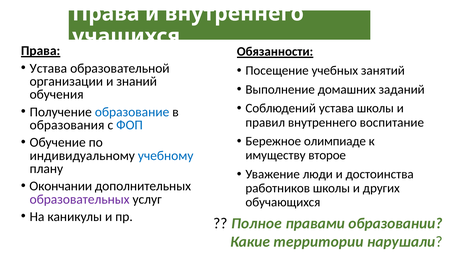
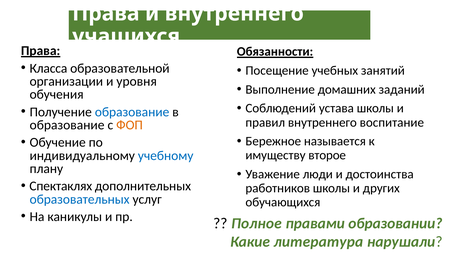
Устава: Устава -> Класса (48, 68)
знаний: знаний -> уровня (137, 81)
образования: образования -> образование (67, 125)
ФОП colour: blue -> orange (130, 125)
олимпиаде: олимпиаде -> называется (335, 141)
Окончании: Окончании -> Спектаклях (61, 186)
образовательных colour: purple -> blue (80, 199)
территории: территории -> литература (318, 241)
